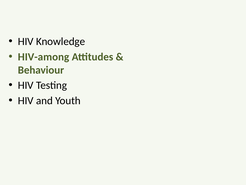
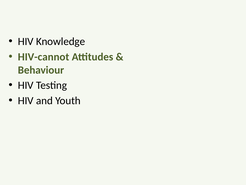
HIV-among: HIV-among -> HIV-cannot (44, 57)
